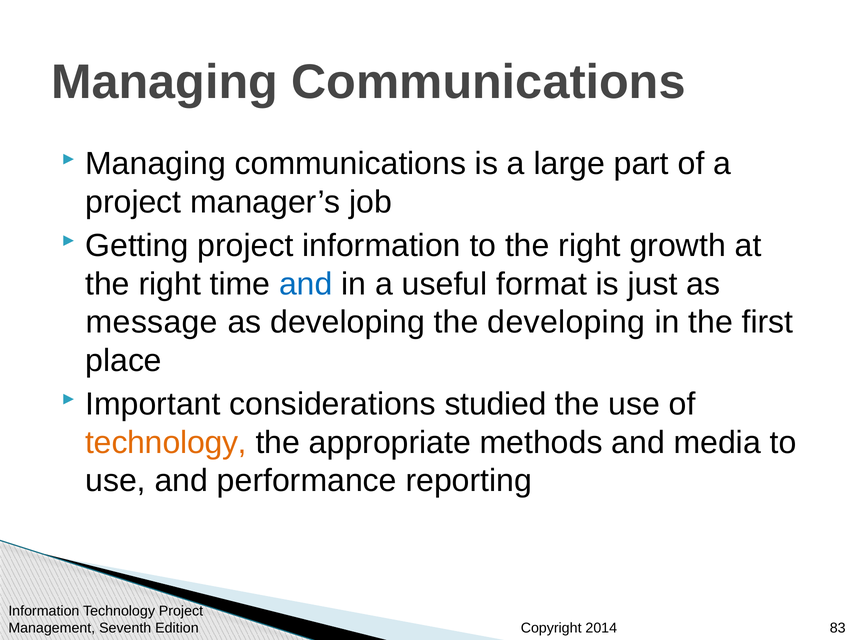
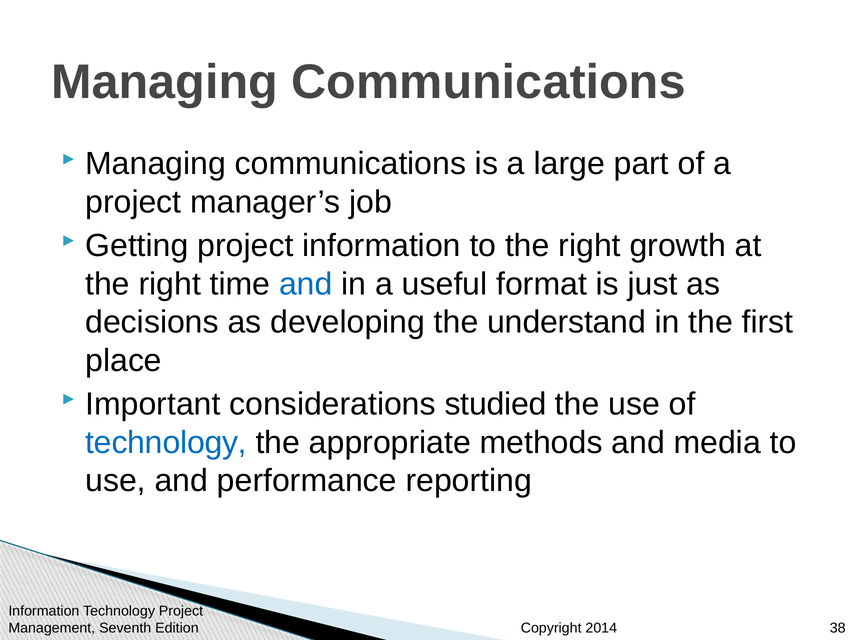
message: message -> decisions (152, 323)
the developing: developing -> understand (567, 323)
technology colour: orange -> blue (166, 443)
83: 83 -> 38 (838, 629)
